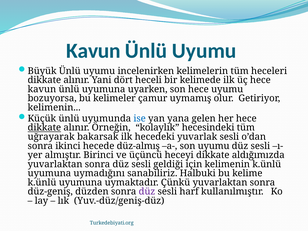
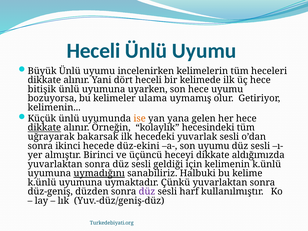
Kavun: Kavun -> Heceli (93, 51)
kavun: kavun -> bitişik (42, 89)
çamur: çamur -> ulama (153, 98)
ise colour: blue -> orange (140, 118)
düz-almış: düz-almış -> düz-ekini (138, 146)
uymadığını underline: none -> present (99, 173)
